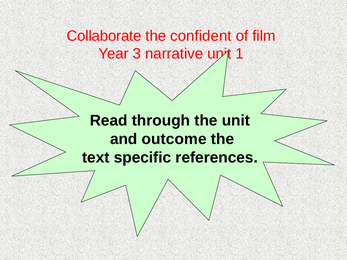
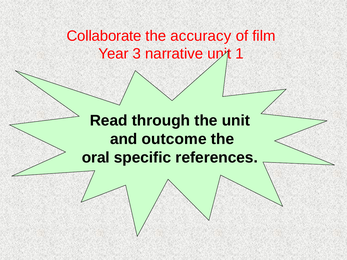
confident: confident -> accuracy (201, 36)
text: text -> oral (96, 158)
